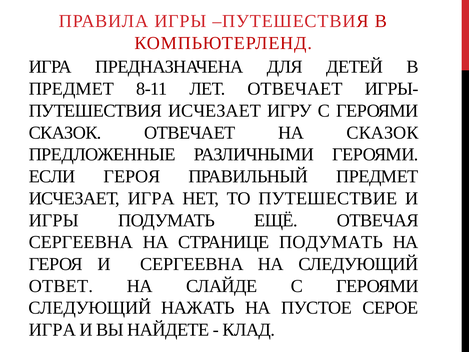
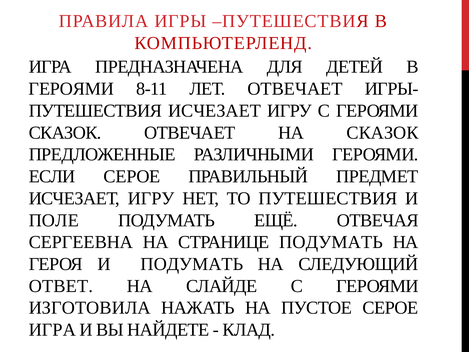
ПРЕДМЕТ: ПРЕДМЕТ -> ГЕРОЯМИ (71, 89)
ЕСЛИ ГЕРОЯ: ГЕРОЯ -> СЕРОЕ (132, 176)
ИГРА: ИГРА -> ИГРУ (151, 198)
ТО ПУТЕШЕСТВИЕ: ПУТЕШЕСТВИЕ -> ПУТЕШЕСТВИЯ (328, 198)
ИГРЫ: ИГРЫ -> ПОЛЕ (54, 220)
И СЕРГЕЕВНА: СЕРГЕЕВНА -> ПОДУМАТЬ (192, 264)
СЛЕДУЮЩИЙ: СЛЕДУЮЩИЙ -> ИЗГОТОВИЛА (90, 308)
